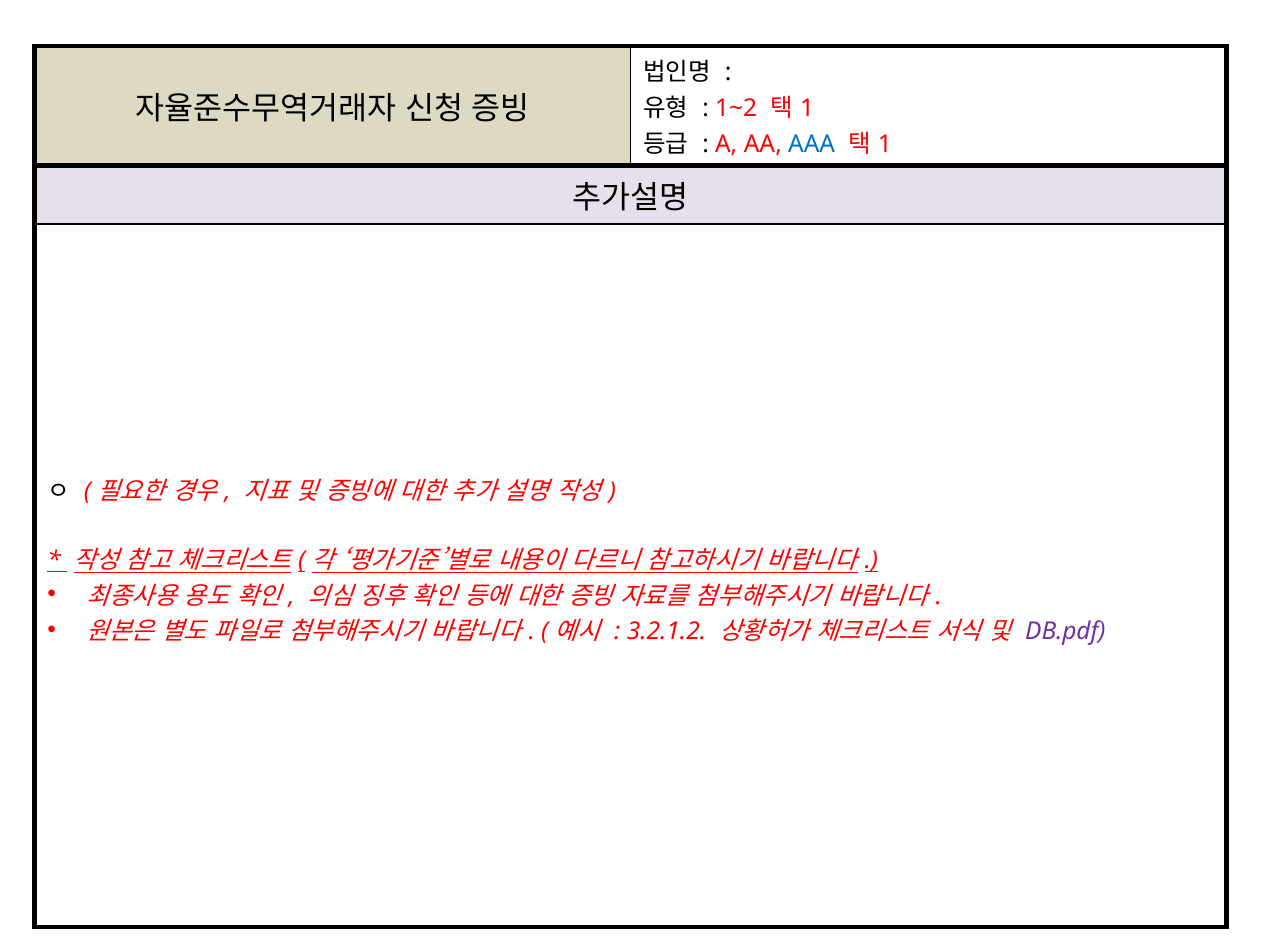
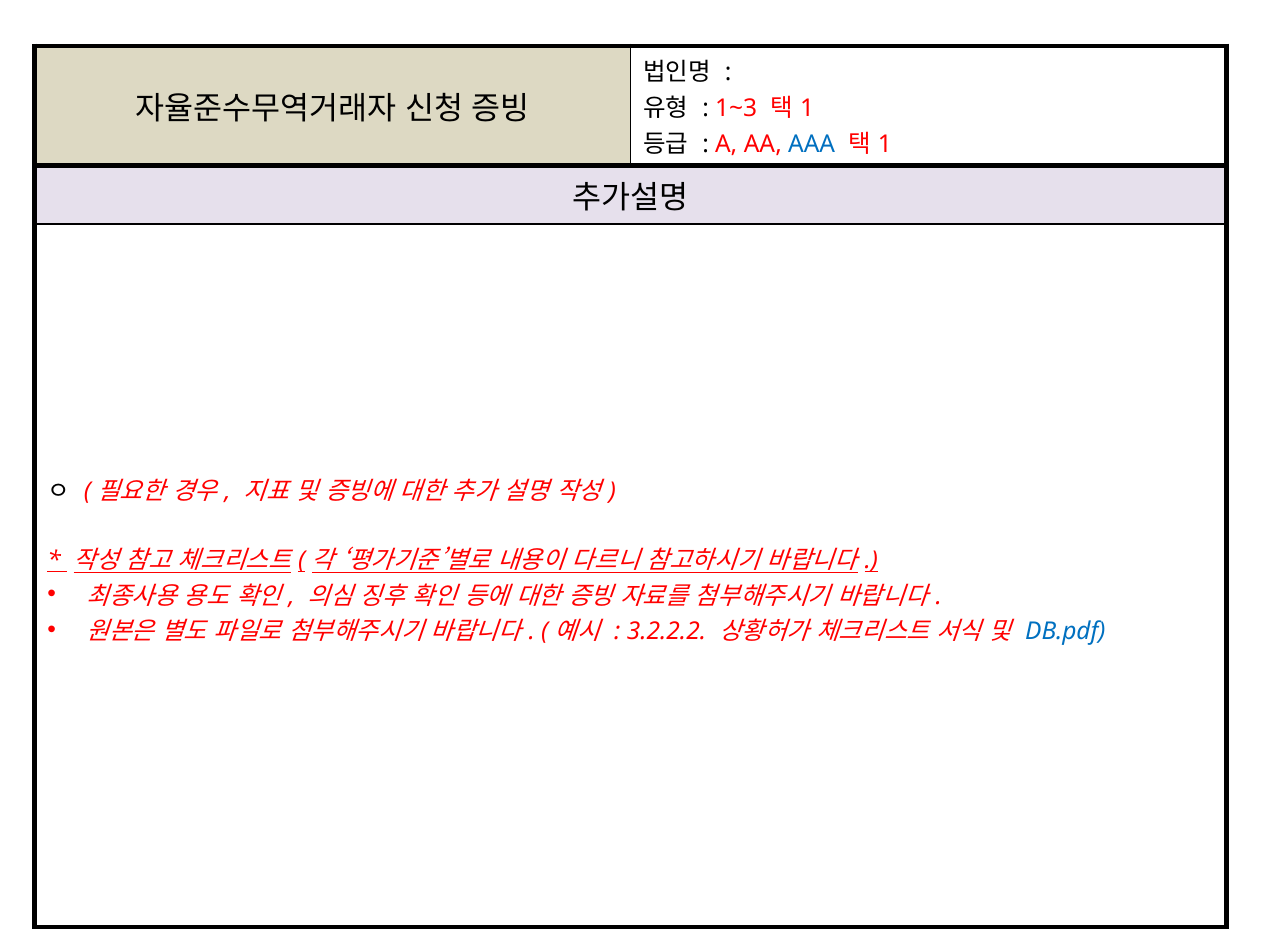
1~2: 1~2 -> 1~3 (736, 108)
3.2.1.2: 3.2.1.2 -> 3.2.2.2 (666, 632)
DB.pdf colour: purple -> blue (1065, 632)
